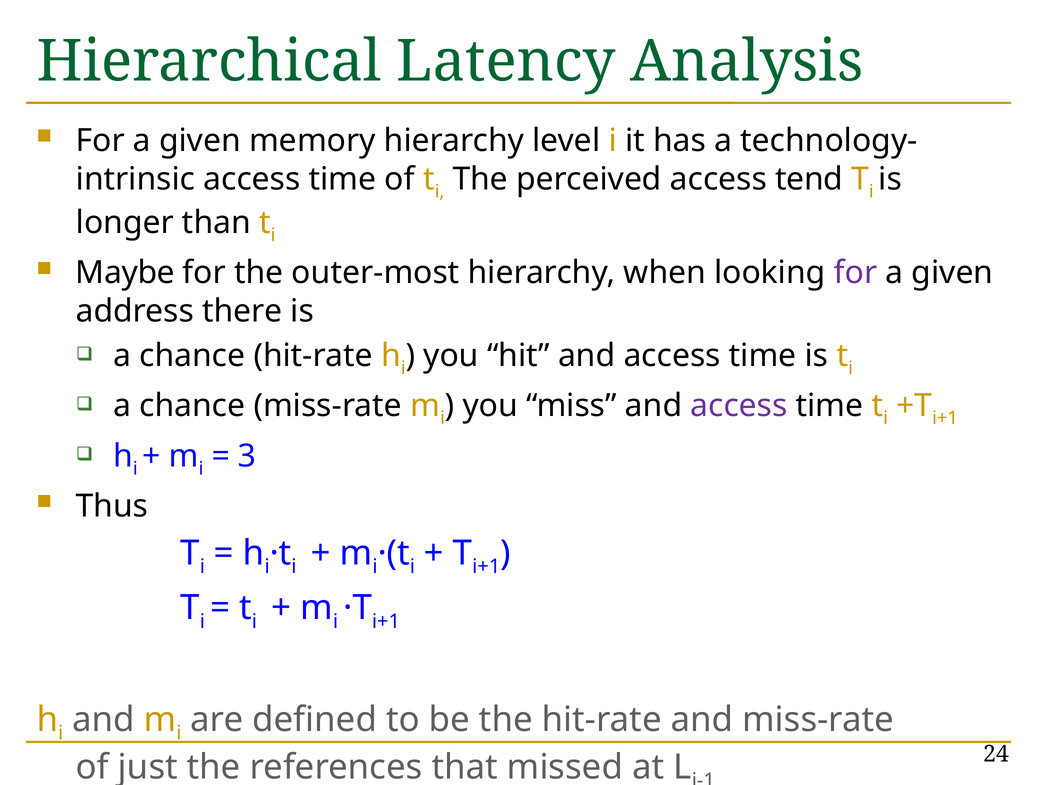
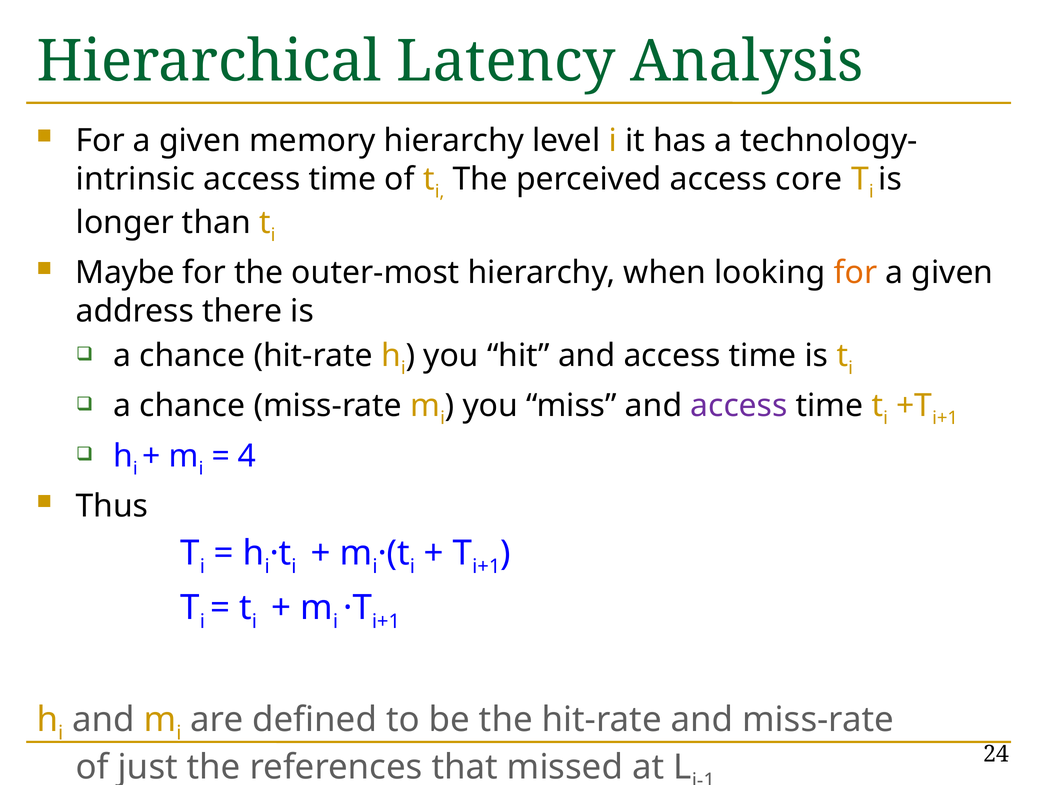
tend: tend -> core (809, 179)
for colour: purple -> orange (855, 273)
3: 3 -> 4 (247, 456)
